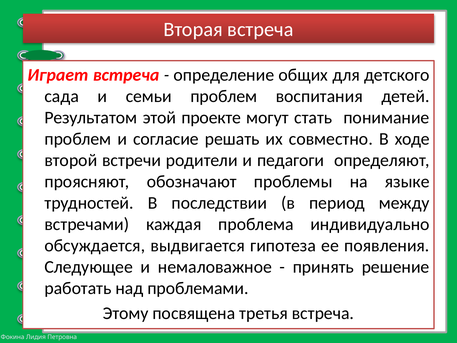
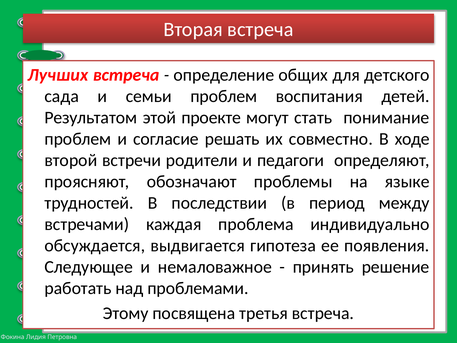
Играет: Играет -> Лучших (58, 75)
